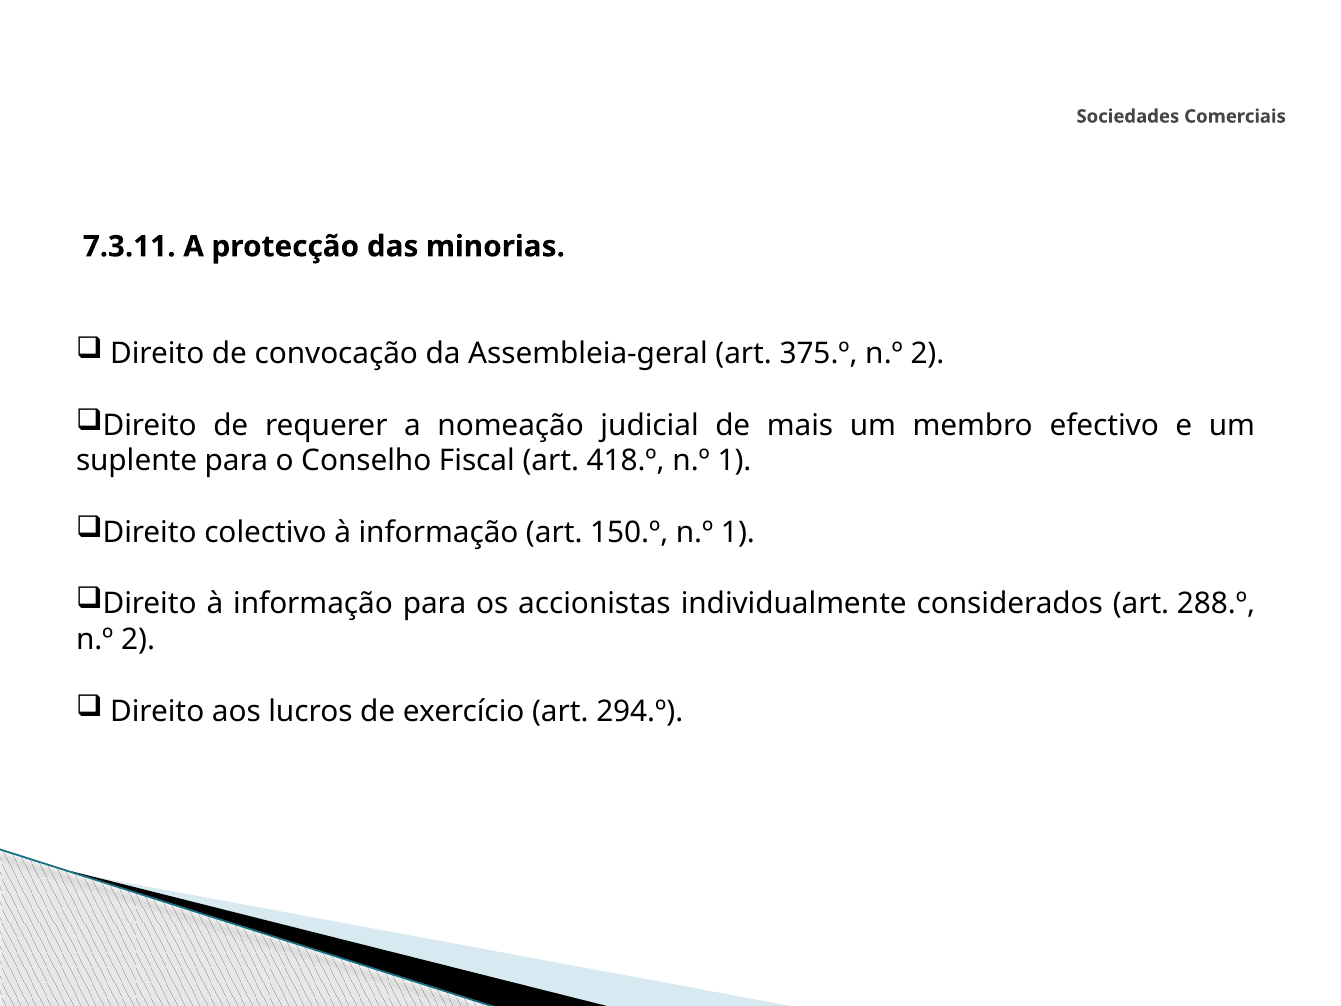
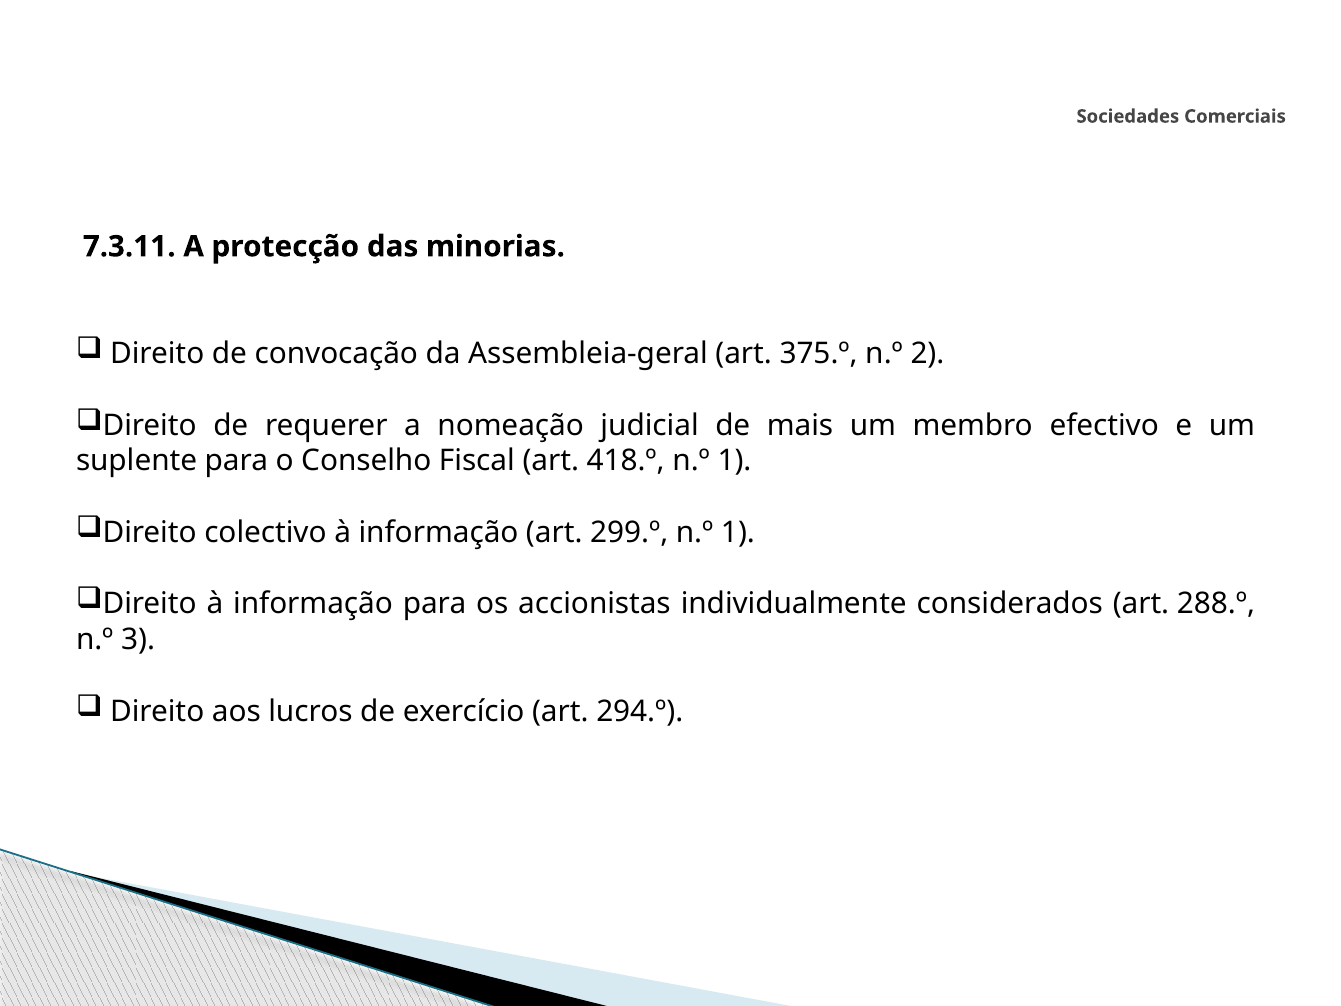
150.º: 150.º -> 299.º (629, 532)
2: 2 -> 3 (138, 640)
